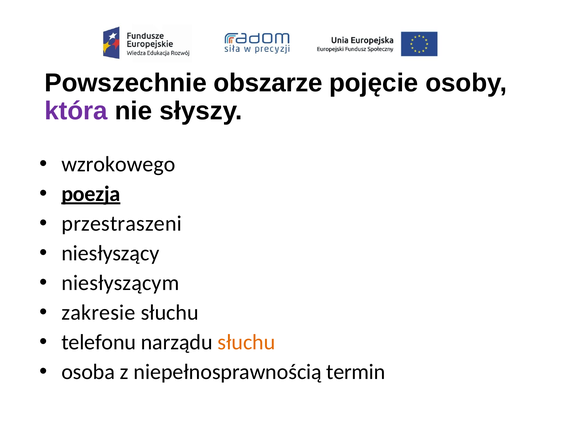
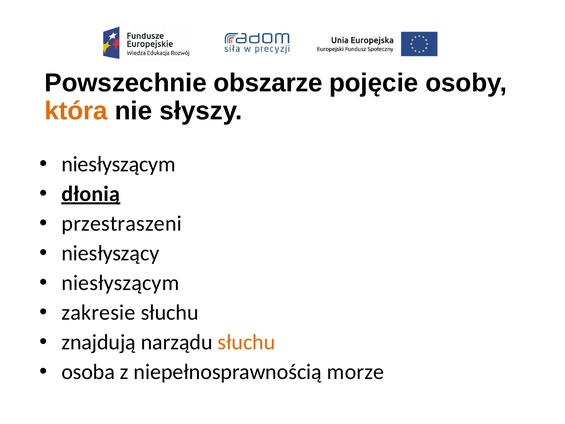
która colour: purple -> orange (76, 111)
wzrokowego: wzrokowego -> niesłyszącym (119, 164)
poezja: poezja -> dłonią (91, 194)
telefonu: telefonu -> znajdują (99, 342)
termin: termin -> morze (356, 372)
